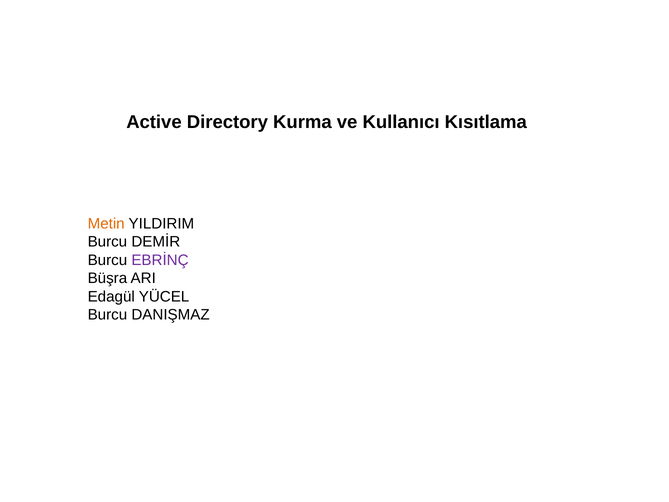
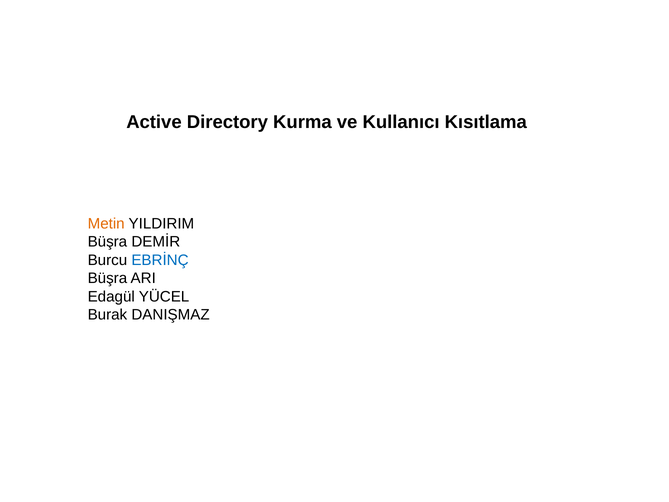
Burcu: Burcu -> Büşra (107, 242)
EBRİNÇ colour: purple -> blue (160, 260)
Burcu: Burcu -> Burak (107, 315)
